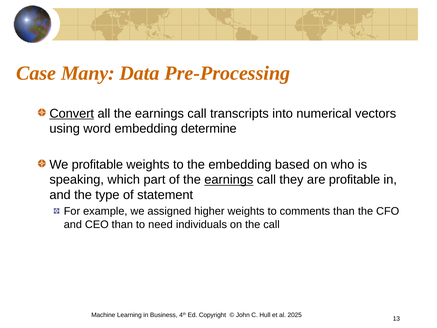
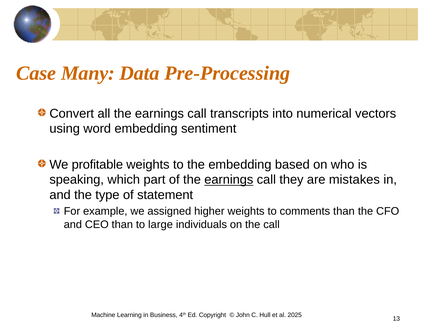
Convert underline: present -> none (72, 113)
determine: determine -> sentiment (209, 129)
are profitable: profitable -> mistakes (354, 180)
need: need -> large (160, 224)
